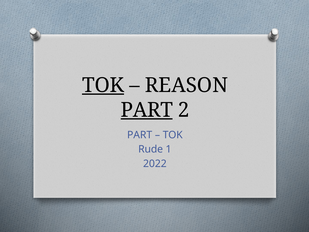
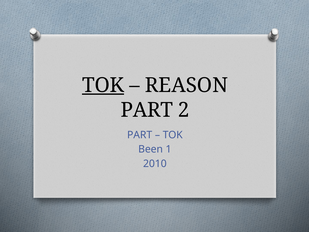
PART underline: present -> none (147, 110)
Rude: Rude -> Been (151, 149)
2022: 2022 -> 2010 (155, 164)
